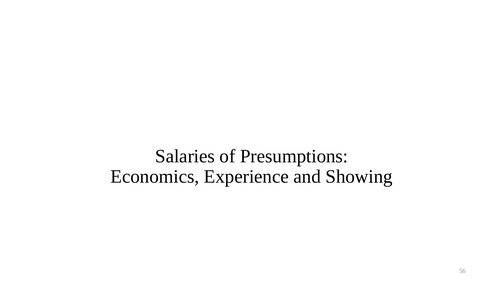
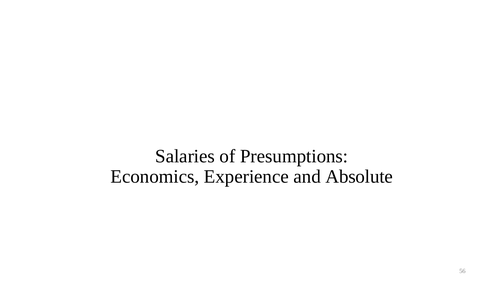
Showing: Showing -> Absolute (359, 176)
